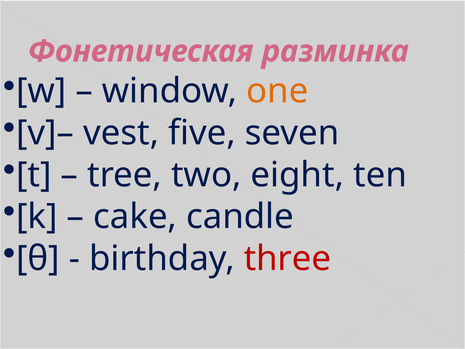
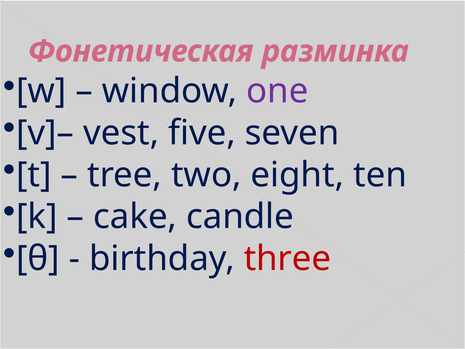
one colour: orange -> purple (277, 91)
